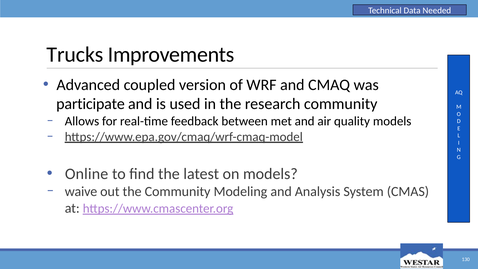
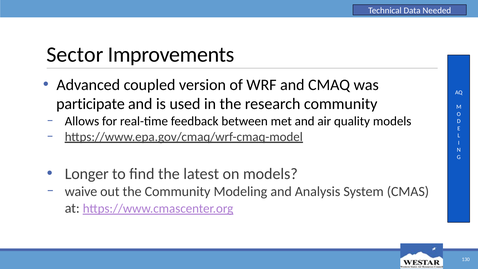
Trucks: Trucks -> Sector (75, 55)
Online: Online -> Longer (87, 174)
